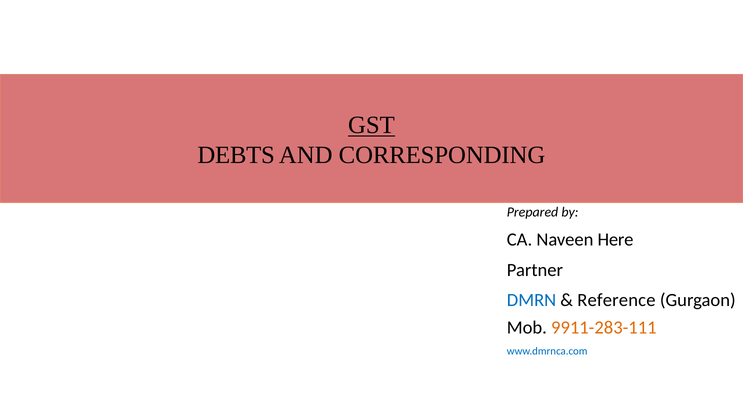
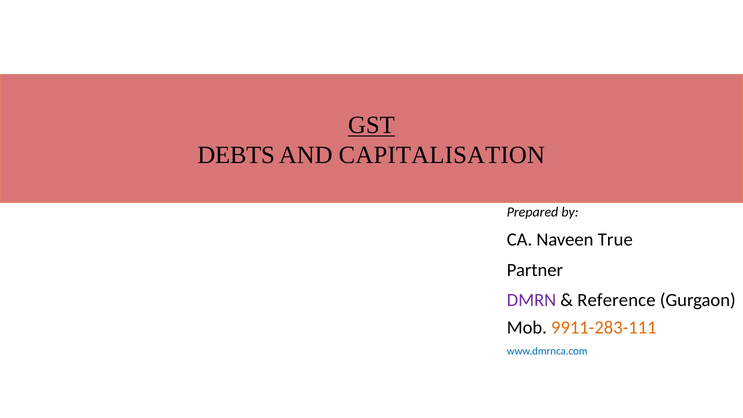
CORRESPONDING: CORRESPONDING -> CAPITALISATION (442, 155)
Here: Here -> True (615, 240)
DMRN colour: blue -> purple (532, 300)
